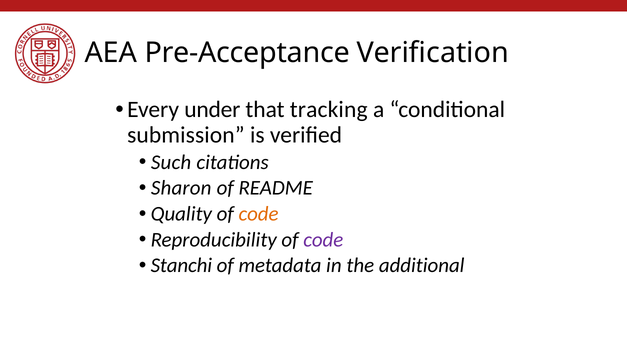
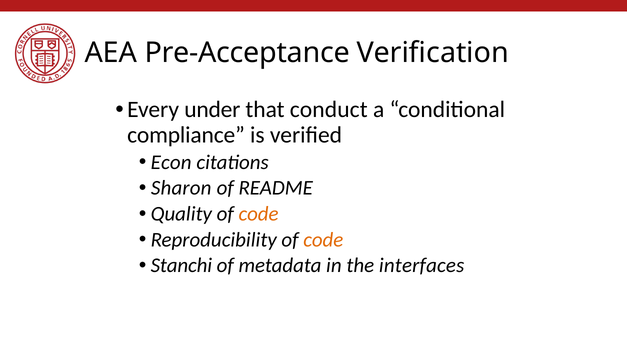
tracking: tracking -> conduct (329, 110)
submission: submission -> compliance (186, 135)
Such: Such -> Econ (171, 163)
code colour: purple -> orange (323, 240)
additional: additional -> interfaces (422, 266)
